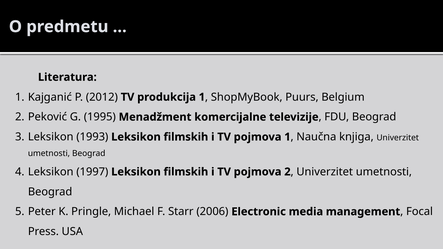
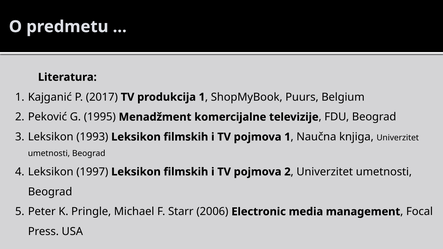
2012: 2012 -> 2017 (102, 97)
